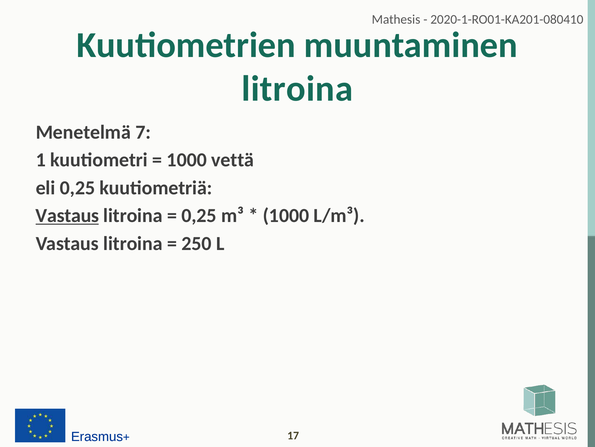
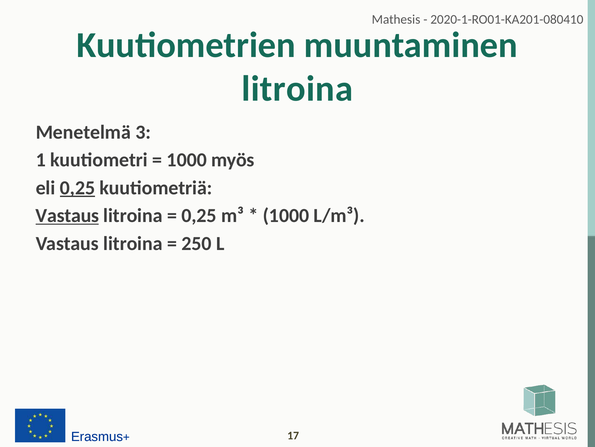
7: 7 -> 3 (143, 132)
vettä: vettä -> myös (233, 160)
0,25 underline: none -> present (77, 188)
